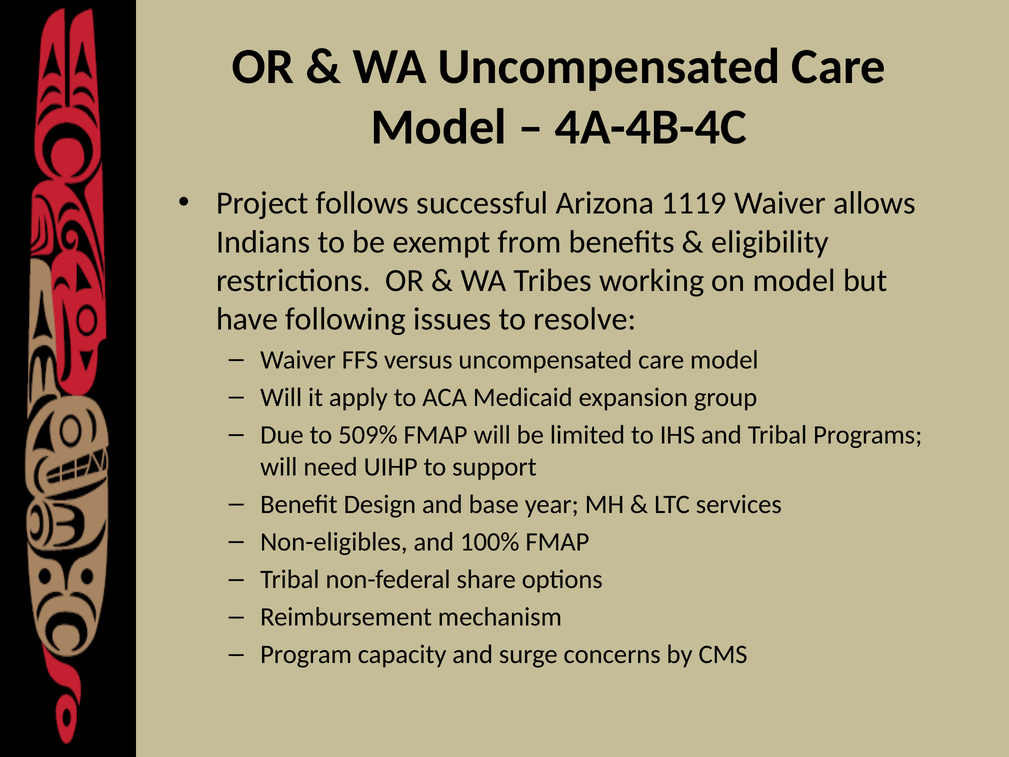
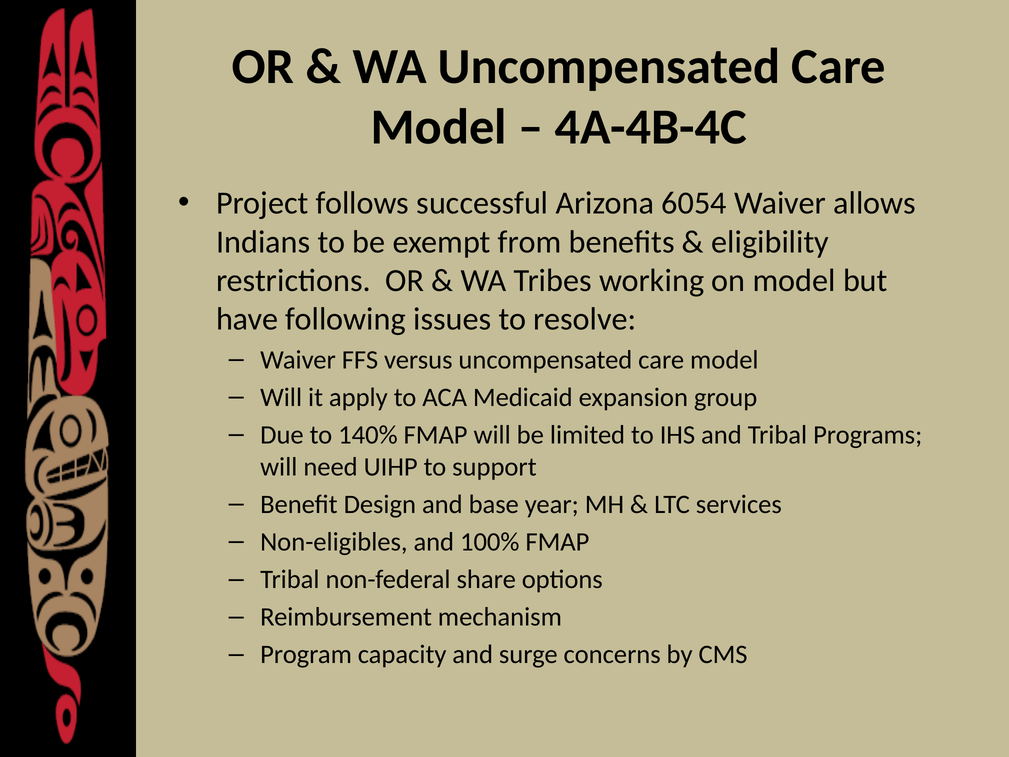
1119: 1119 -> 6054 (694, 203)
509%: 509% -> 140% (368, 435)
